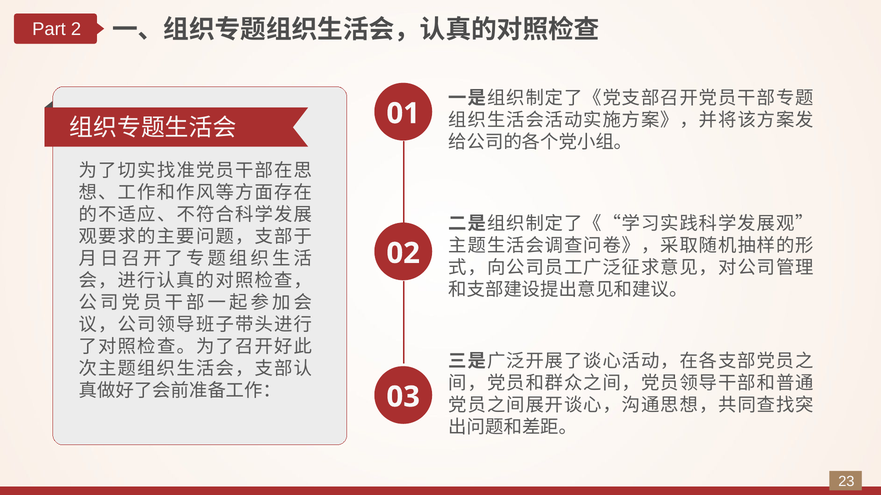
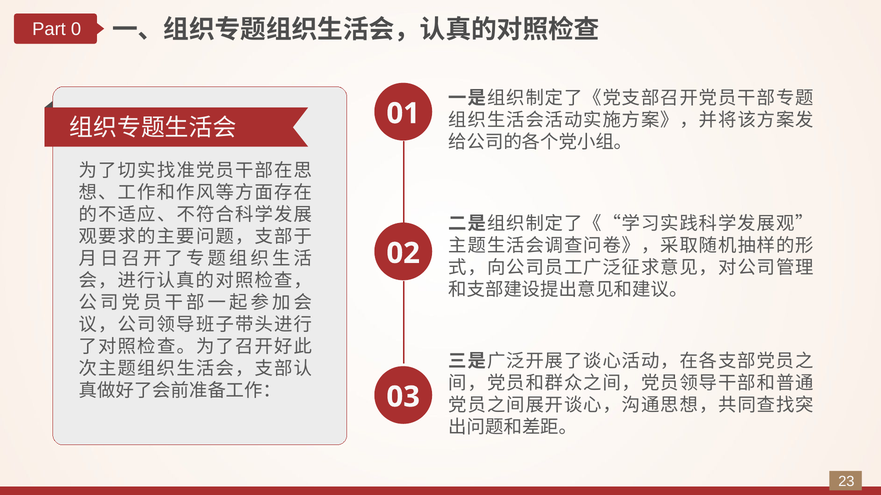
2: 2 -> 0 (76, 29)
